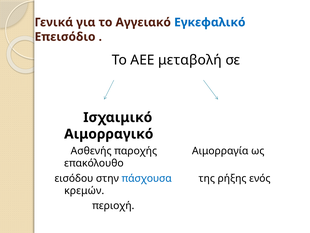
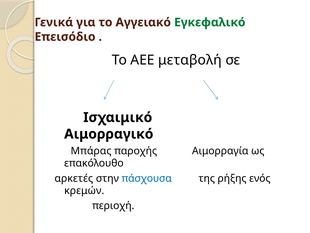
Εγκεφαλικό colour: blue -> green (210, 22)
Ασθενής: Ασθενής -> Μπάρας (91, 151)
εισόδου: εισόδου -> αρκετές (74, 178)
